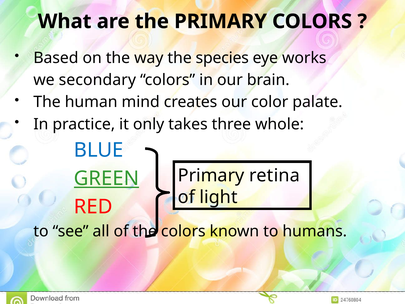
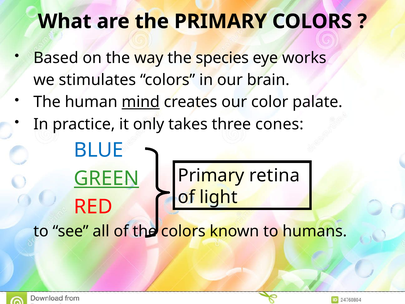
secondary: secondary -> stimulates (97, 80)
mind underline: none -> present (141, 102)
whole: whole -> cones (279, 124)
